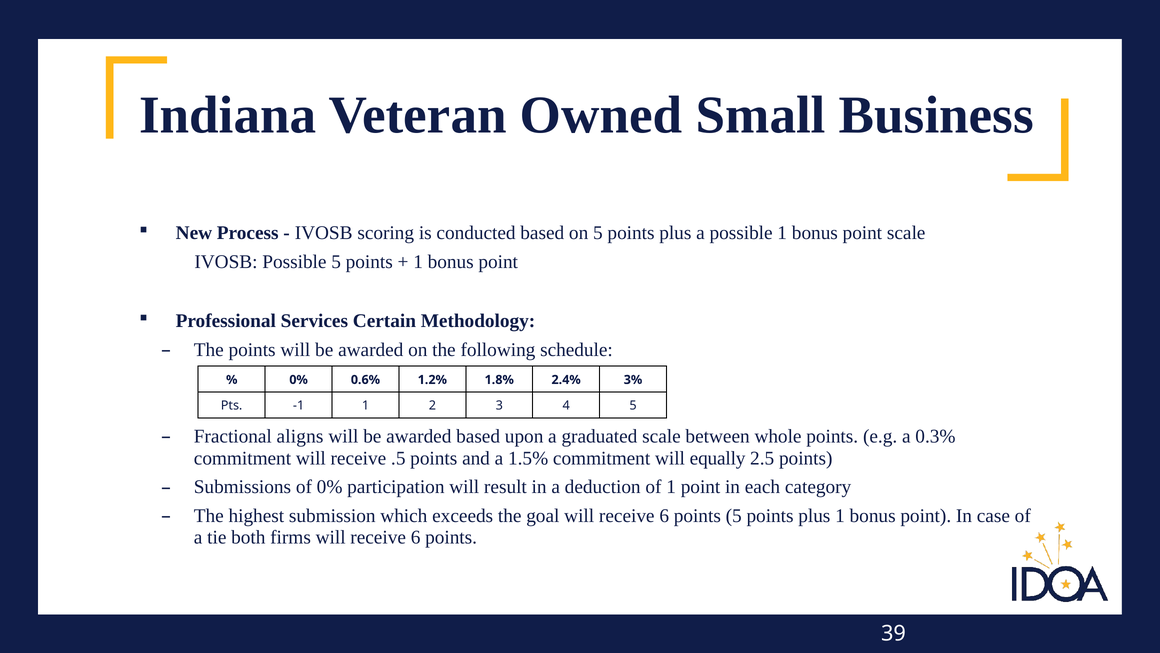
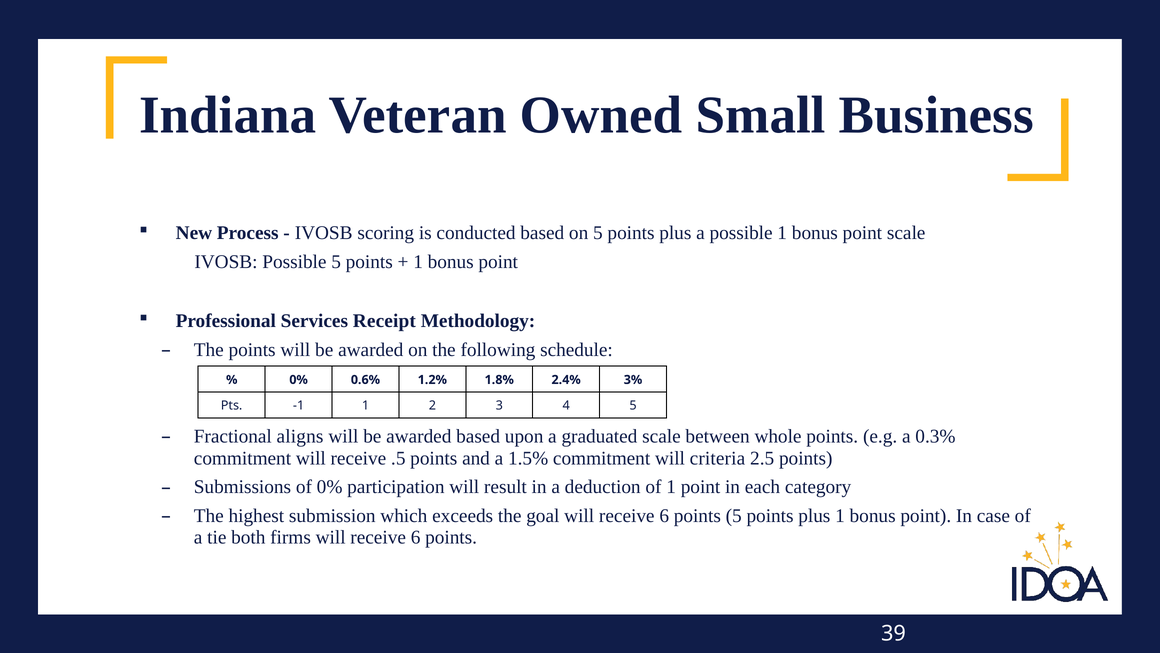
Certain: Certain -> Receipt (384, 321)
equally: equally -> criteria (717, 458)
